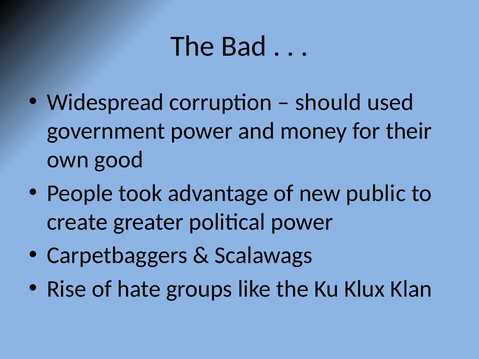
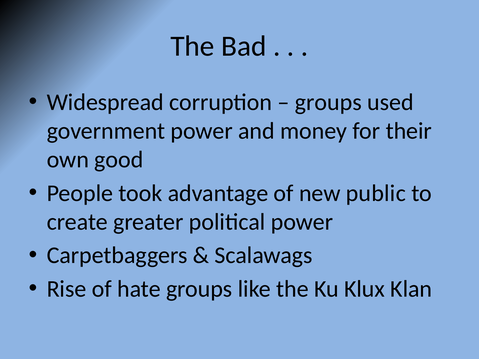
should: should -> groups (328, 102)
